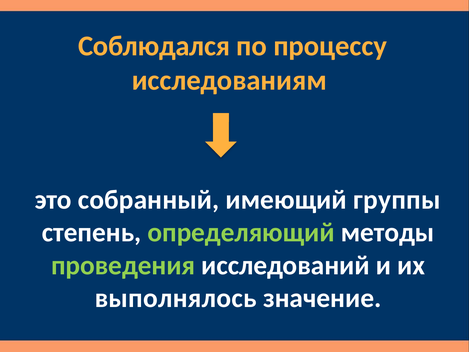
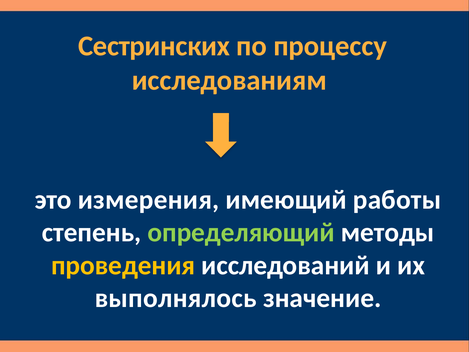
Соблюдался: Соблюдался -> Сестринских (154, 46)
собранный: собранный -> измерения (149, 200)
группы: группы -> работы (397, 200)
проведения colour: light green -> yellow (123, 265)
